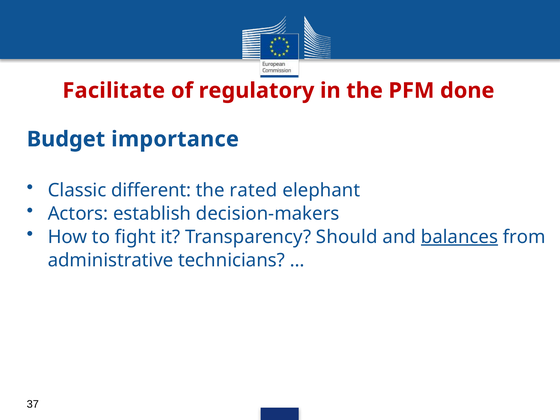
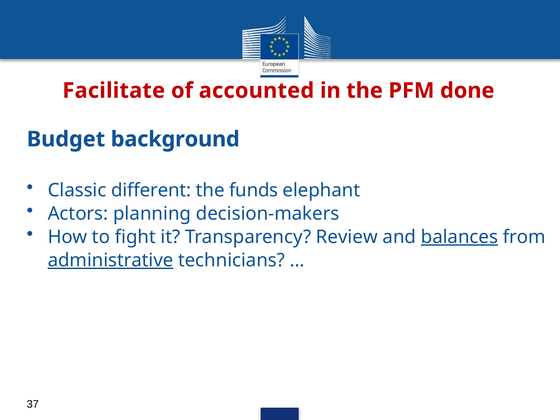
regulatory: regulatory -> accounted (256, 91)
importance: importance -> background (175, 139)
rated: rated -> funds (254, 190)
establish: establish -> planning (152, 214)
Should: Should -> Review (347, 237)
administrative underline: none -> present (111, 260)
